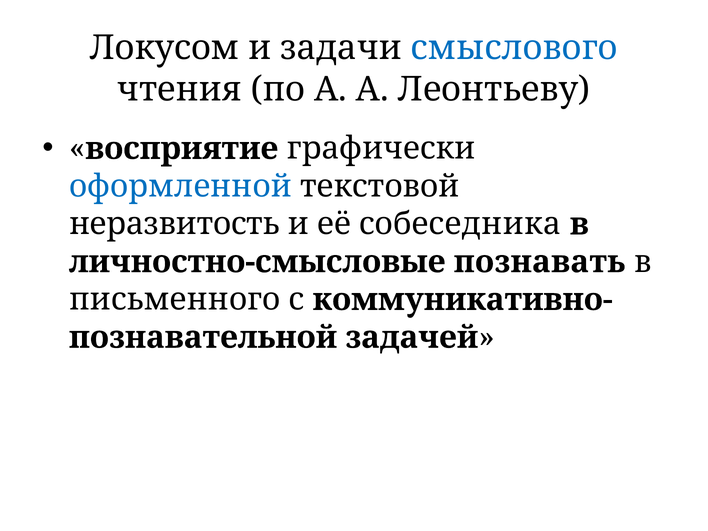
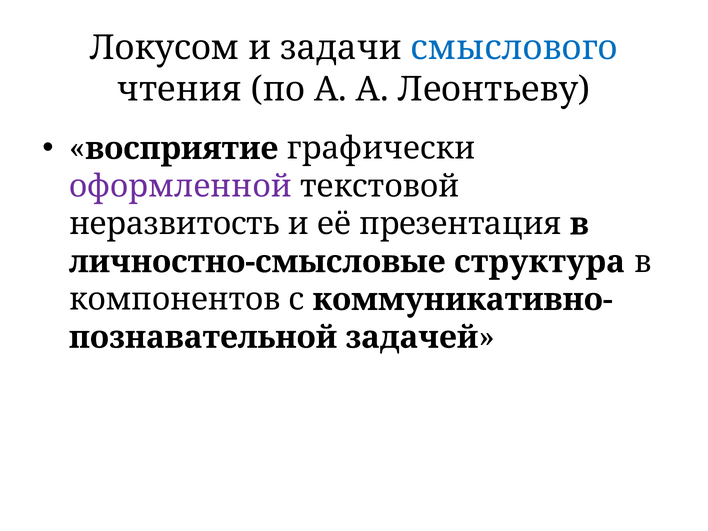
оформленной colour: blue -> purple (181, 186)
собеседника: собеседника -> презентация (460, 224)
познавать: познавать -> структура (540, 262)
письменного: письменного -> компонентов (175, 300)
